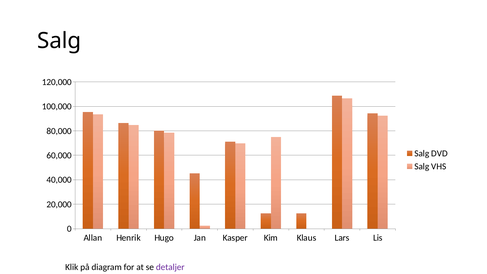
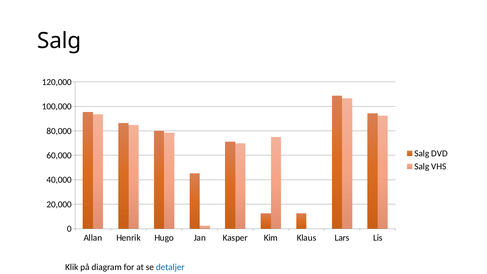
detaljer colour: purple -> blue (170, 267)
